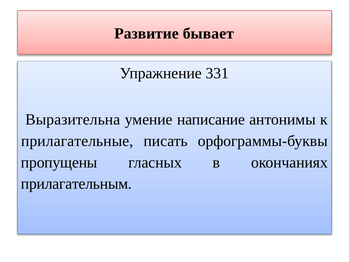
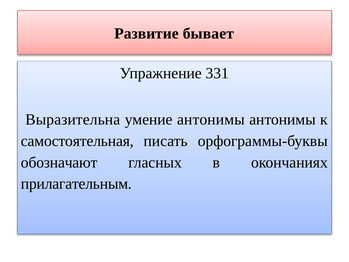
умение написание: написание -> антонимы (211, 119)
прилагательные: прилагательные -> самостоятельная (77, 141)
пропущены: пропущены -> обозначают (59, 162)
